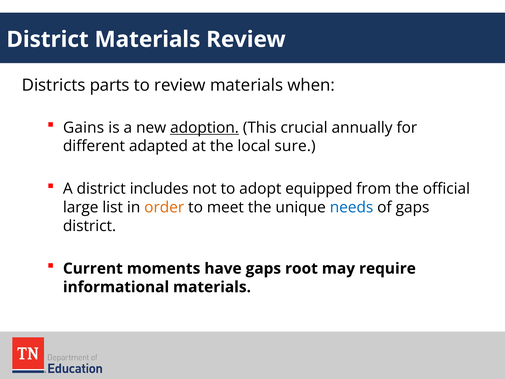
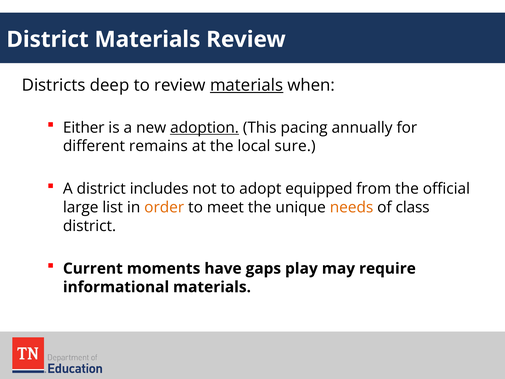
parts: parts -> deep (110, 85)
materials underline: none -> present (247, 85)
Gains: Gains -> Either (84, 128)
crucial: crucial -> pacing (304, 128)
adapted: adapted -> remains (158, 146)
needs colour: blue -> orange (352, 207)
of gaps: gaps -> class (413, 207)
root: root -> play (301, 268)
